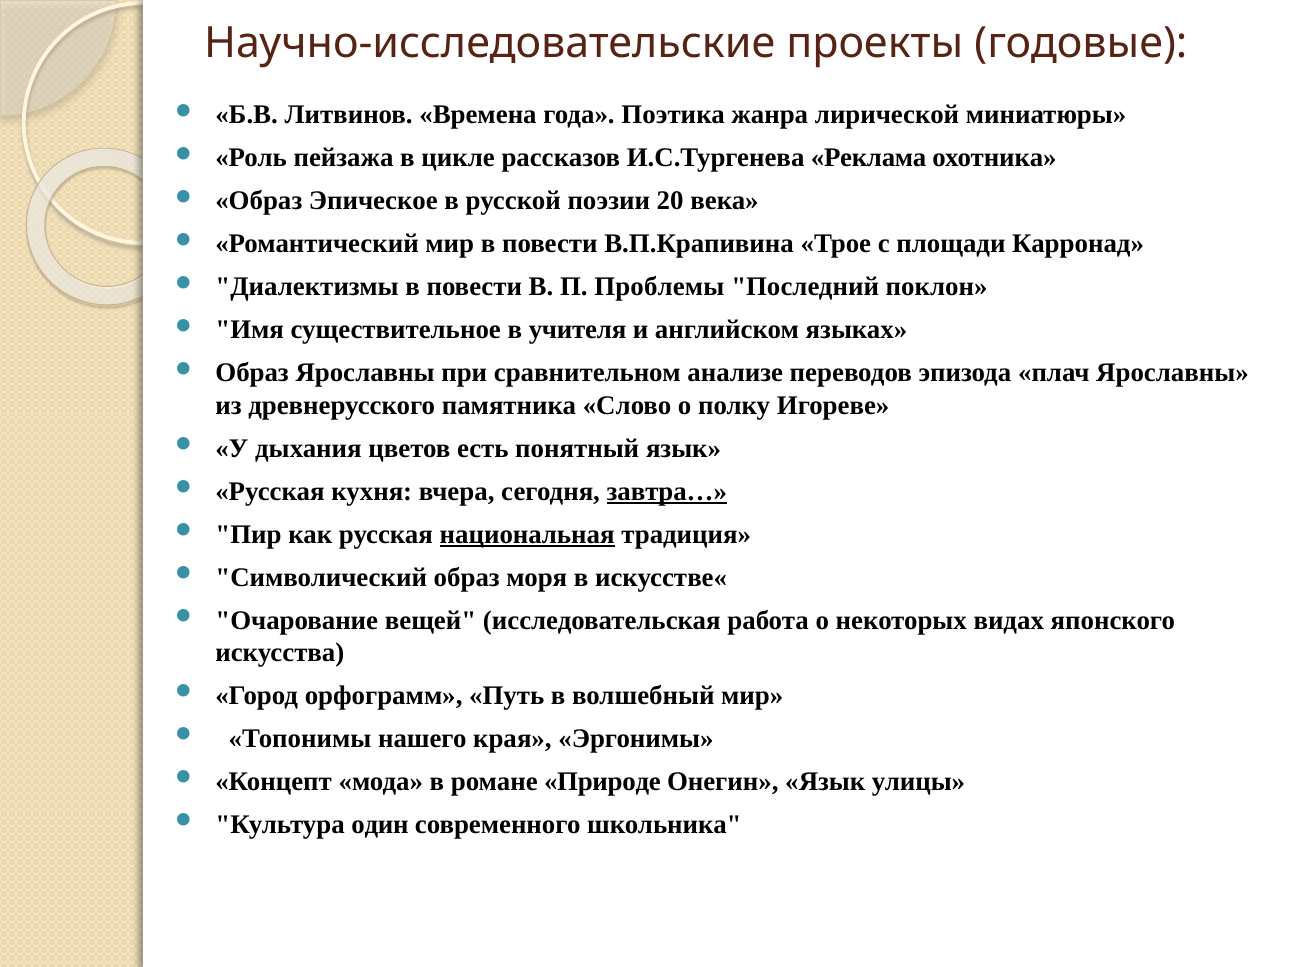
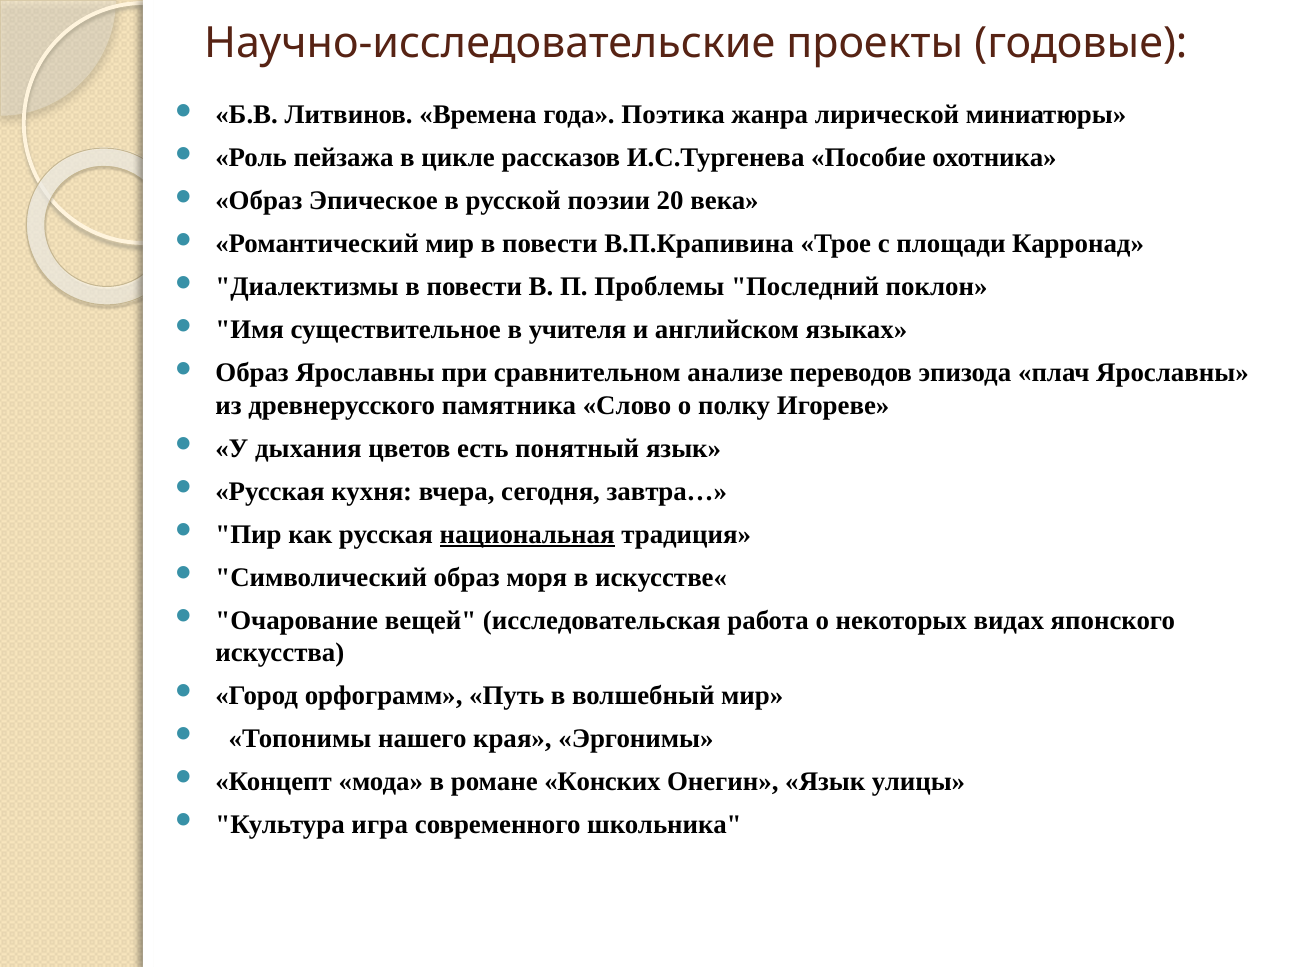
Реклама: Реклама -> Пособие (868, 158)
завтра… underline: present -> none (667, 491)
Природе: Природе -> Конских (602, 782)
один: один -> игра (380, 825)
